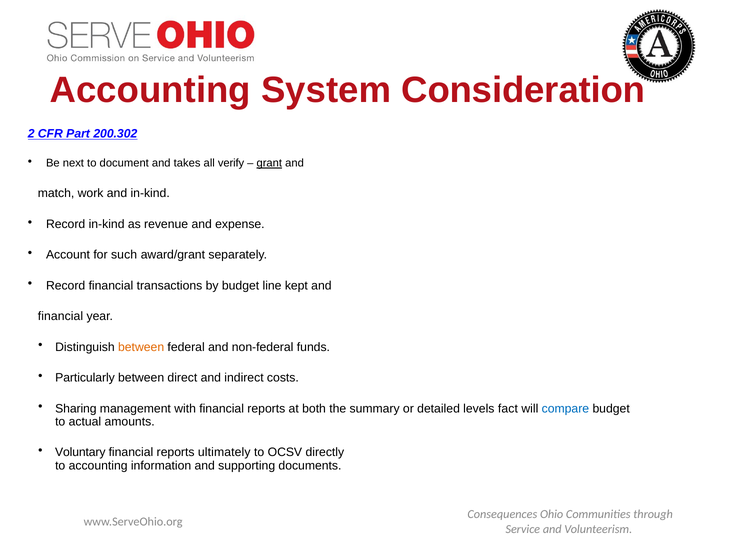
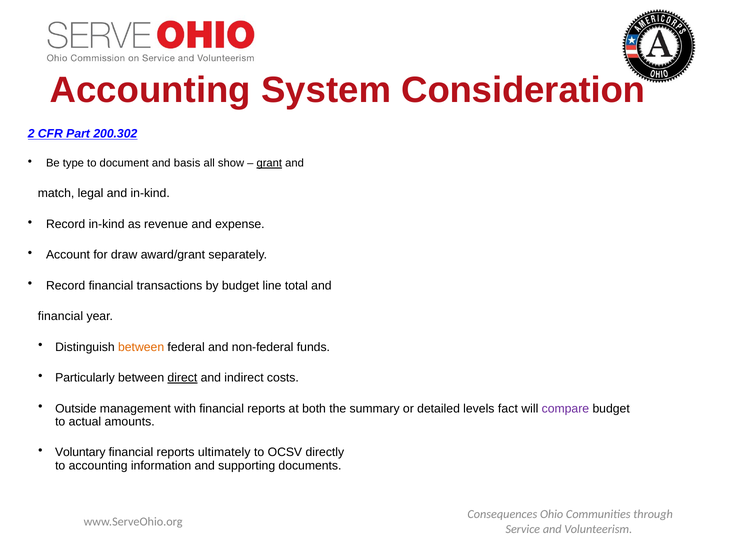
next: next -> type (73, 163)
takes: takes -> basis (187, 163)
verify: verify -> show (231, 163)
work: work -> legal (91, 193)
such: such -> draw (124, 255)
kept: kept -> total (296, 286)
direct underline: none -> present (182, 378)
Sharing: Sharing -> Outside (76, 408)
compare colour: blue -> purple (565, 408)
